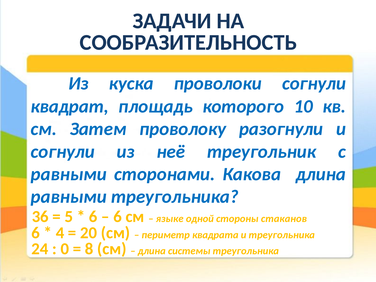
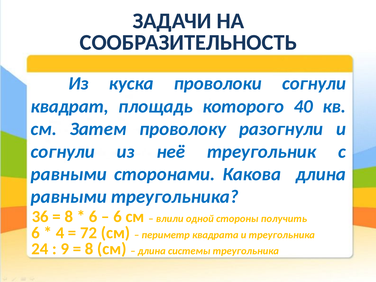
10: 10 -> 40 (303, 106)
5: 5 -> 8 (69, 217)
языке: языке -> влили (170, 219)
стаканов: стаканов -> получить (284, 219)
20: 20 -> 72 (89, 233)
0: 0 -> 9 (65, 249)
